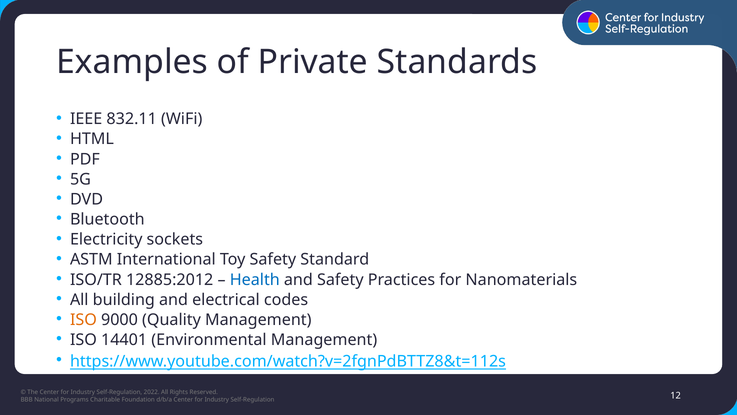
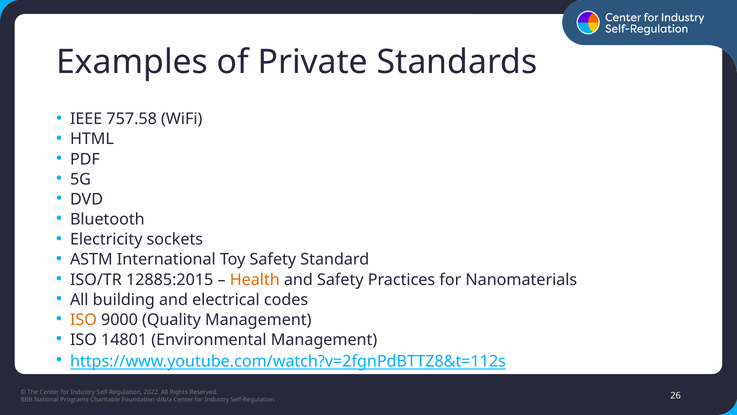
832.11: 832.11 -> 757.58 (132, 119)
12885:2012: 12885:2012 -> 12885:2015 (170, 279)
Health colour: blue -> orange (255, 279)
14401: 14401 -> 14801 (124, 340)
12: 12 -> 26 (676, 395)
